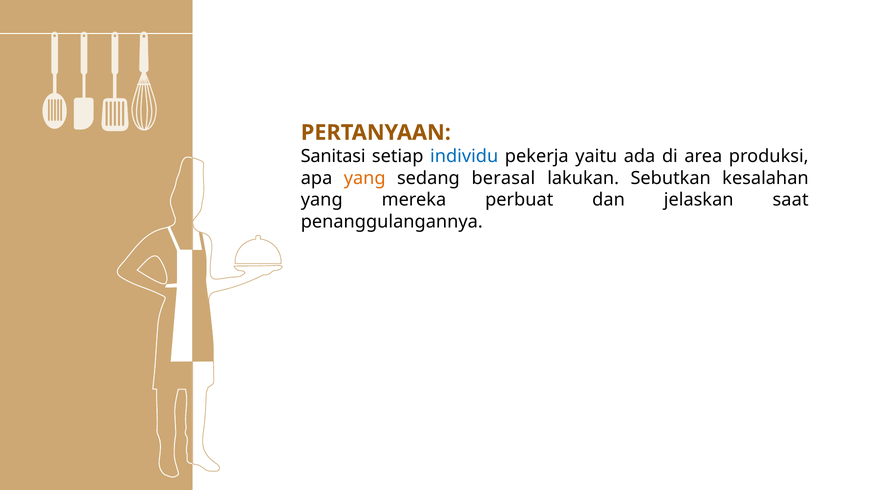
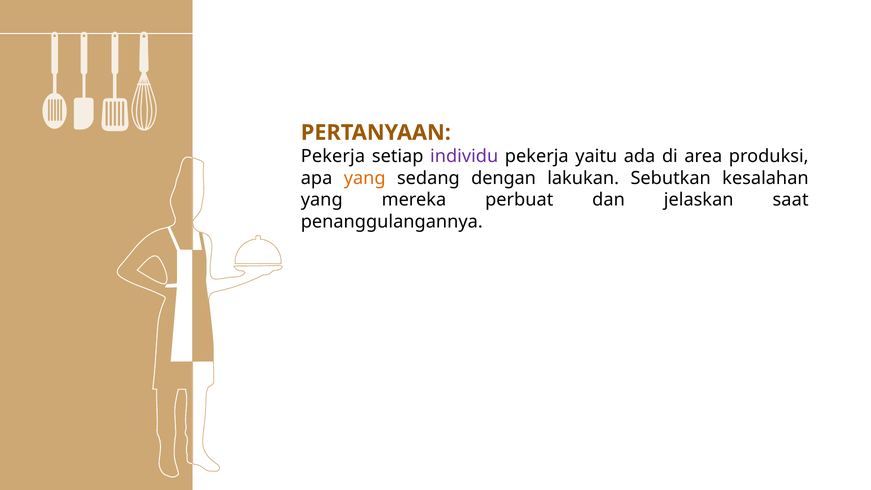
Sanitasi: Sanitasi -> Pekerja (333, 156)
individu colour: blue -> purple (464, 156)
berasal: berasal -> dengan (504, 178)
